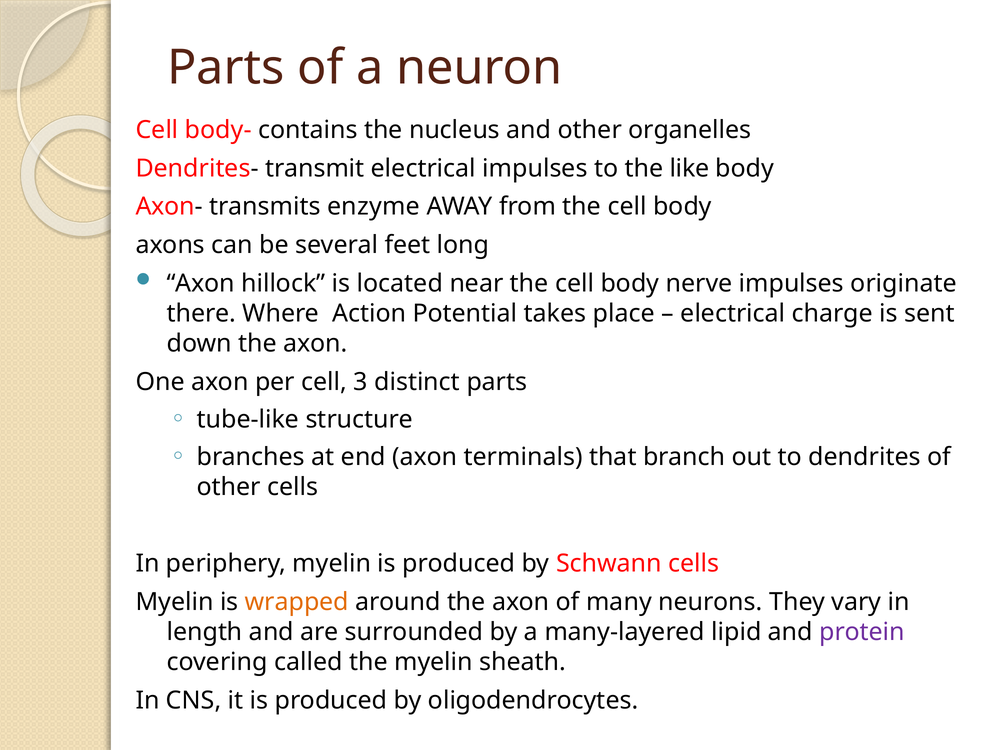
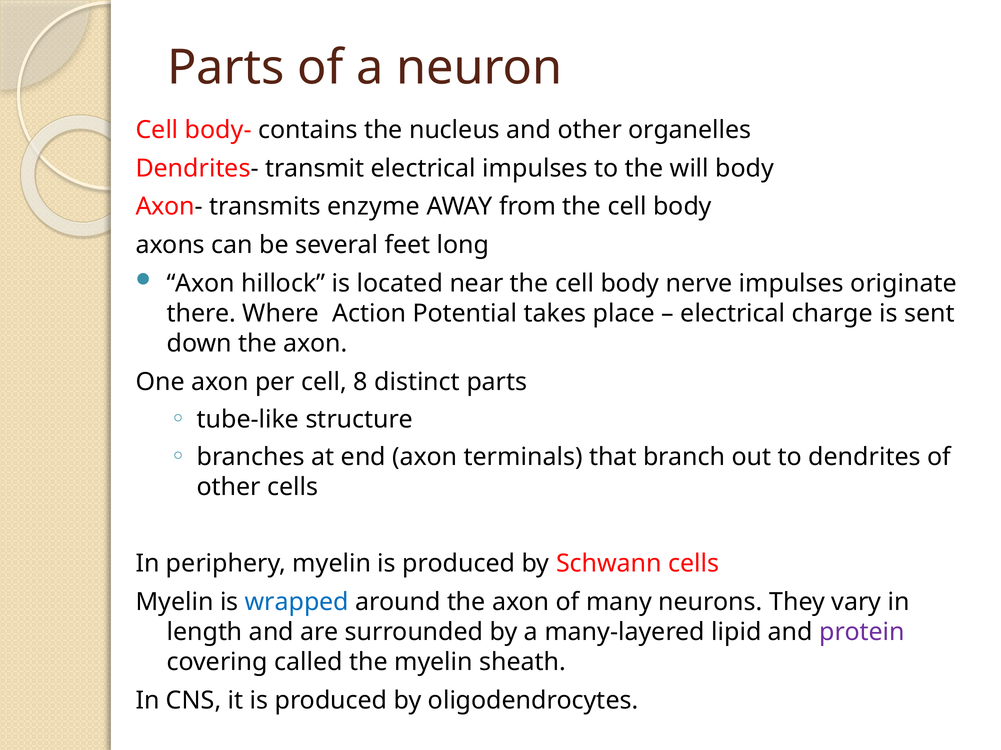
like: like -> will (689, 169)
3: 3 -> 8 (361, 382)
wrapped colour: orange -> blue (297, 603)
